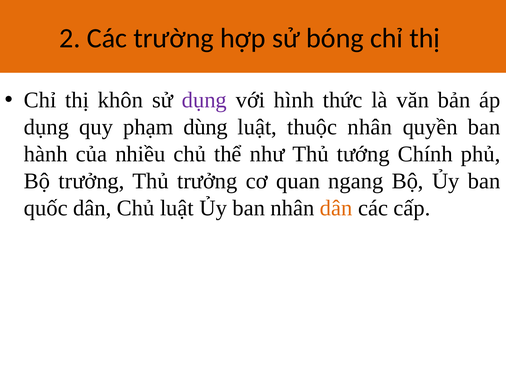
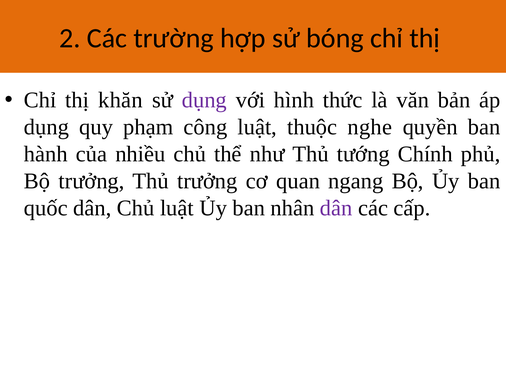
khôn: khôn -> khăn (120, 100)
dùng: dùng -> công (205, 127)
thuộc nhân: nhân -> nghe (370, 127)
dân colour: orange -> purple (336, 208)
